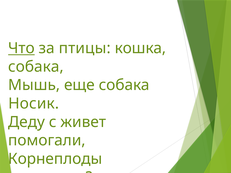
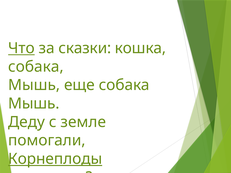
птицы: птицы -> сказки (85, 48)
Носик: Носик -> Мышь (34, 104)
живет: живет -> земле (83, 122)
Корнеплоды underline: none -> present (55, 159)
